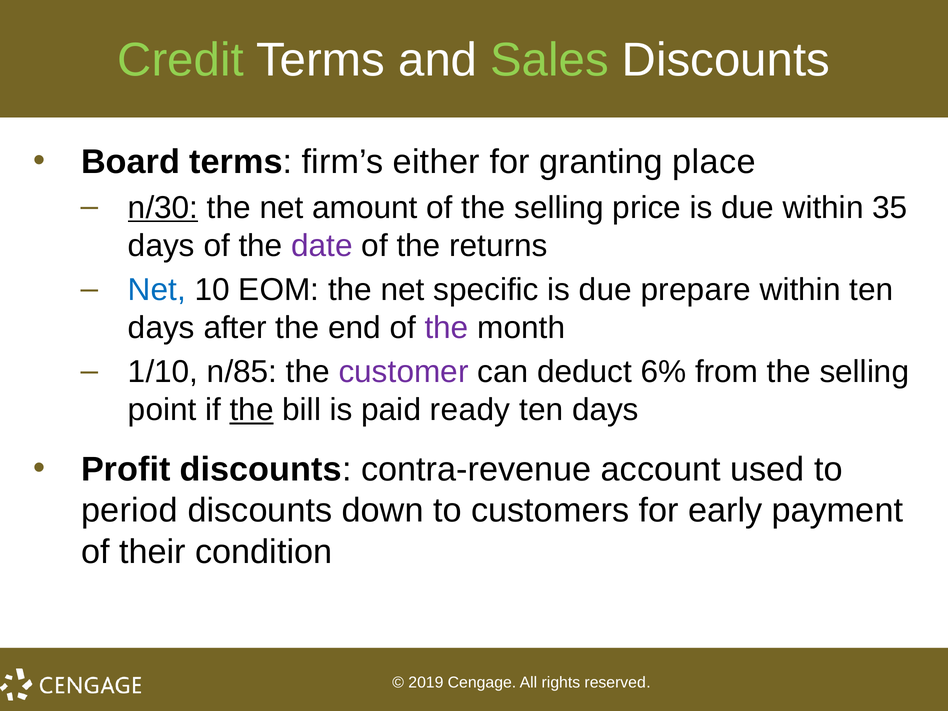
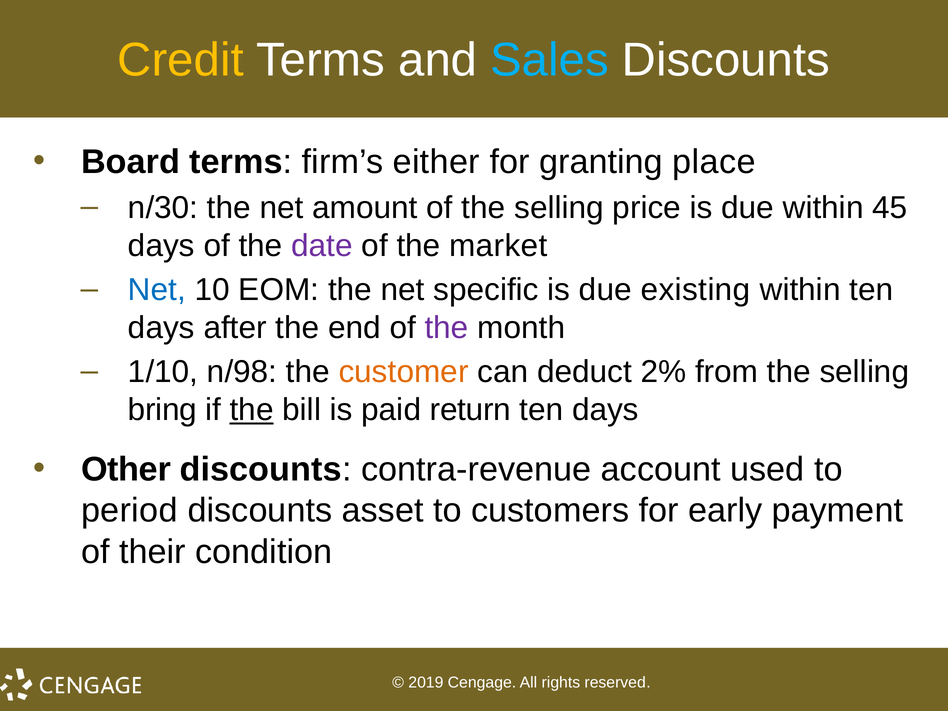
Credit colour: light green -> yellow (181, 60)
Sales colour: light green -> light blue (550, 60)
n/30 underline: present -> none (163, 208)
35: 35 -> 45 (890, 208)
returns: returns -> market (498, 246)
prepare: prepare -> existing (696, 290)
n/85: n/85 -> n/98 (242, 372)
customer colour: purple -> orange (404, 372)
6%: 6% -> 2% (663, 372)
point: point -> bring (162, 410)
ready: ready -> return (470, 410)
Profit: Profit -> Other (126, 469)
down: down -> asset (383, 511)
